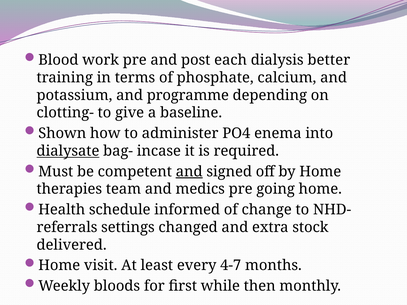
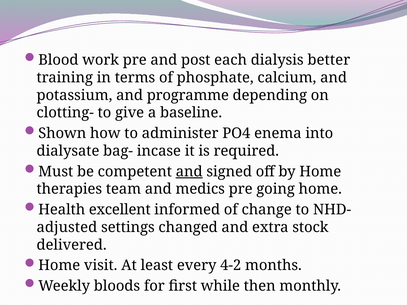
dialysate underline: present -> none (68, 151)
schedule: schedule -> excellent (120, 210)
referrals: referrals -> adjusted (67, 227)
4-7: 4-7 -> 4-2 (231, 266)
